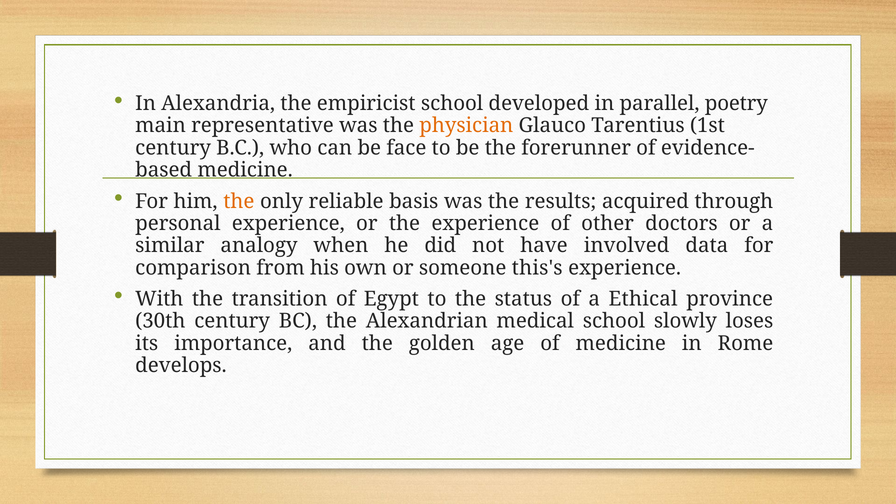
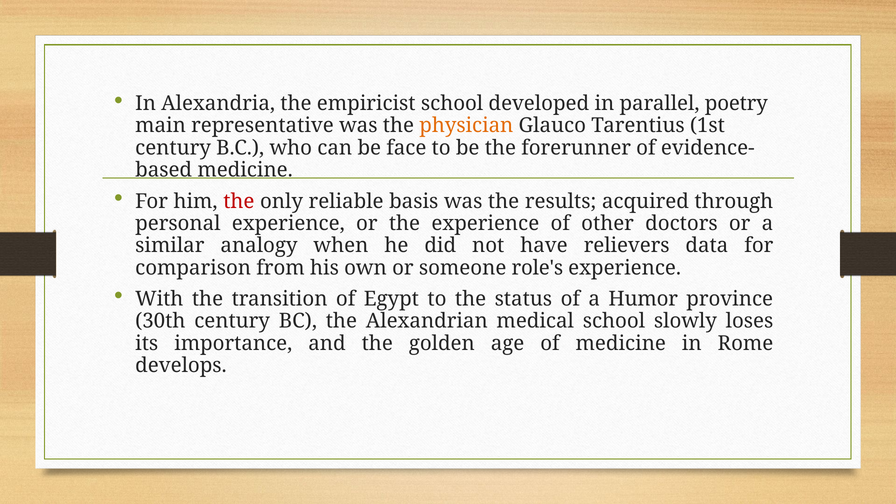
the colour: orange -> red (239, 201)
involved: involved -> relievers (627, 246)
this's: this's -> role's (537, 268)
Ethical: Ethical -> Humor (643, 299)
